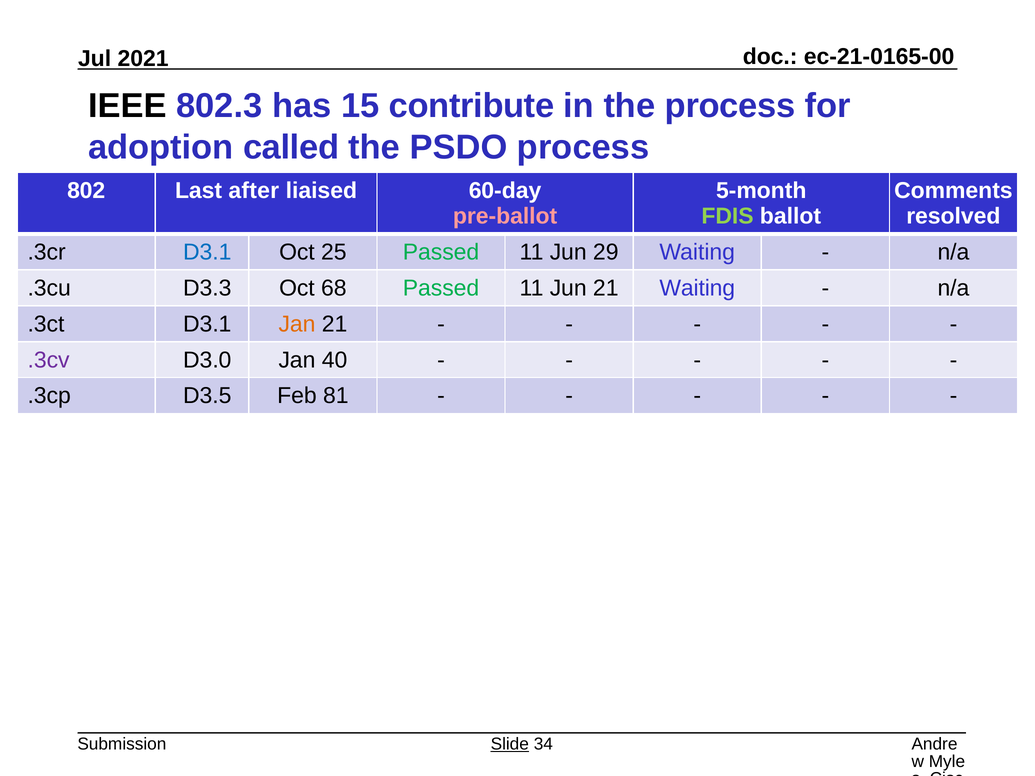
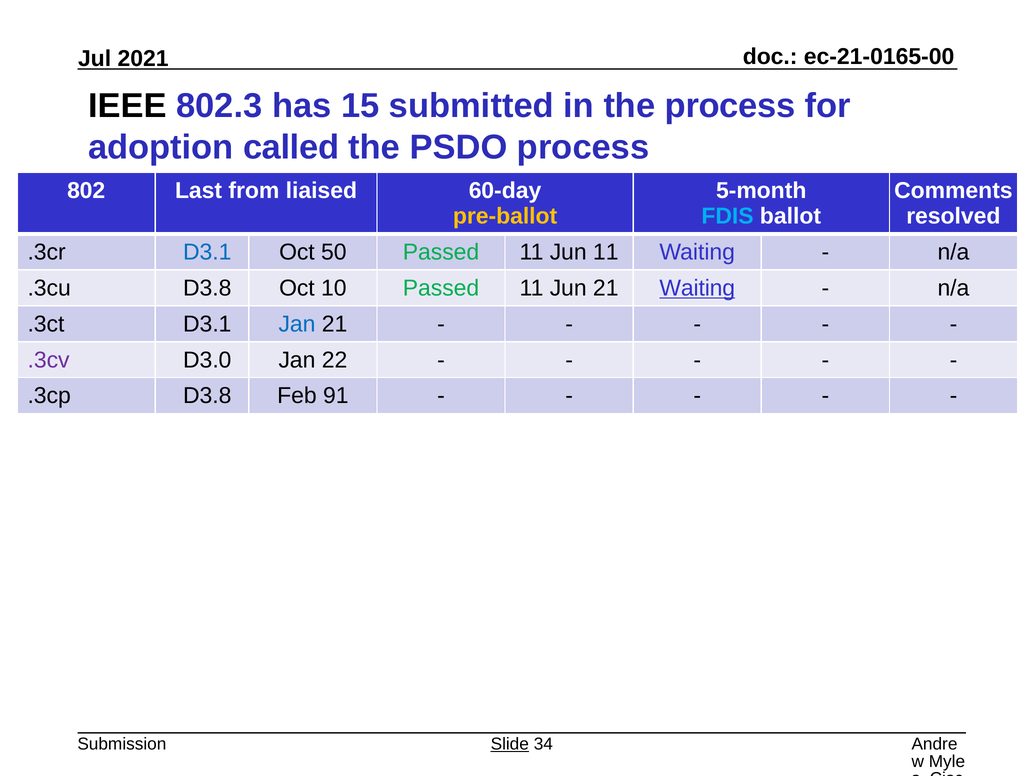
contribute: contribute -> submitted (471, 106)
after: after -> from (254, 191)
pre-ballot colour: pink -> yellow (505, 216)
FDIS colour: light green -> light blue (728, 216)
25: 25 -> 50 (334, 252)
Jun 29: 29 -> 11 (606, 252)
.3cu D3.3: D3.3 -> D3.8 (207, 288)
68: 68 -> 10 (334, 288)
Waiting underline: none -> present (697, 288)
Jan colour: orange -> blue (297, 324)
40: 40 -> 22 (335, 360)
.3cp D3.5: D3.5 -> D3.8 (207, 396)
81: 81 -> 91 (336, 396)
